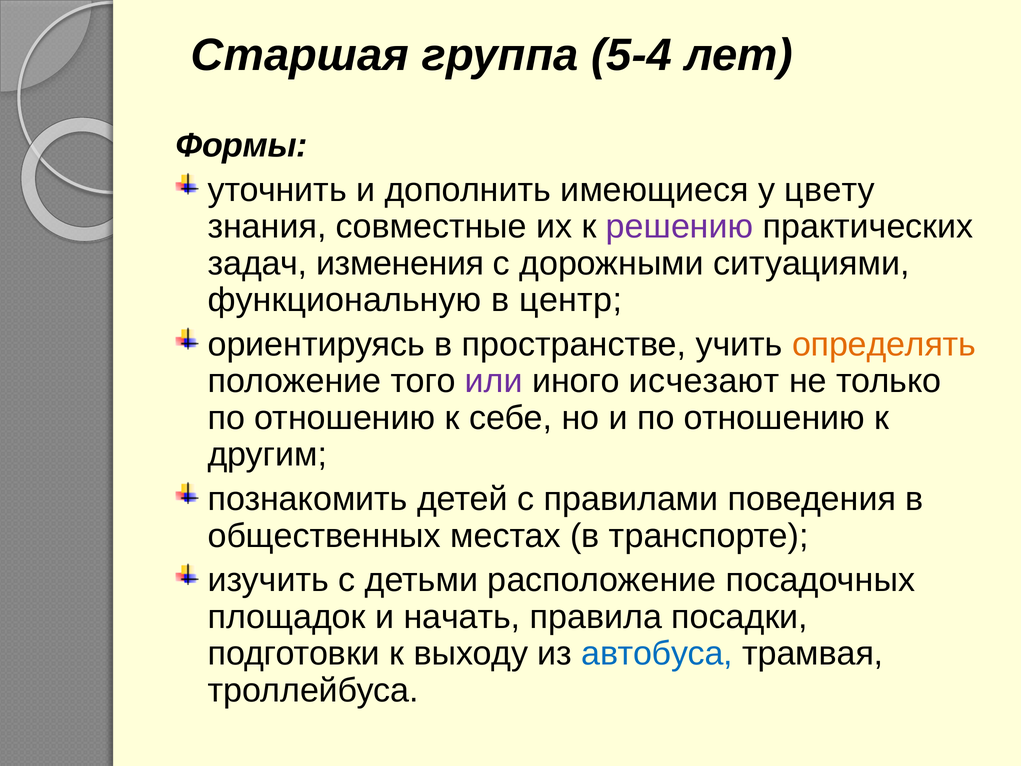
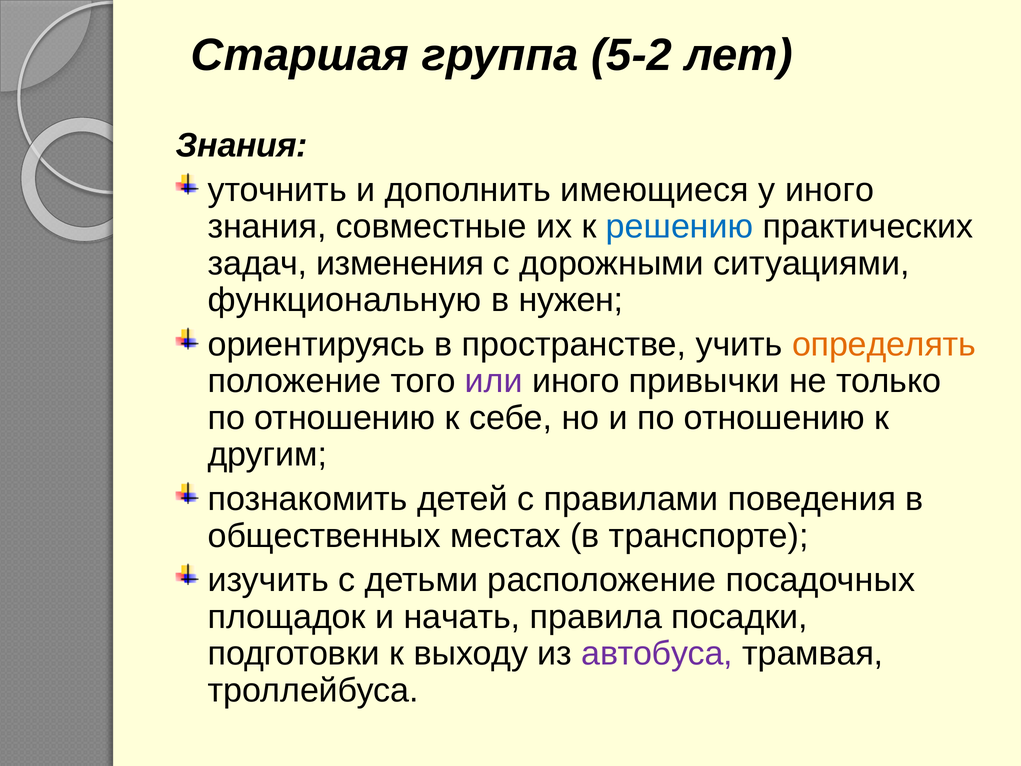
5-4: 5-4 -> 5-2 (632, 55)
Формы: Формы -> Знания (242, 145)
у цвету: цвету -> иного (830, 190)
решению colour: purple -> blue (680, 226)
центр: центр -> нужен (571, 300)
исчезают: исчезают -> привычки (704, 381)
автобуса colour: blue -> purple (657, 654)
